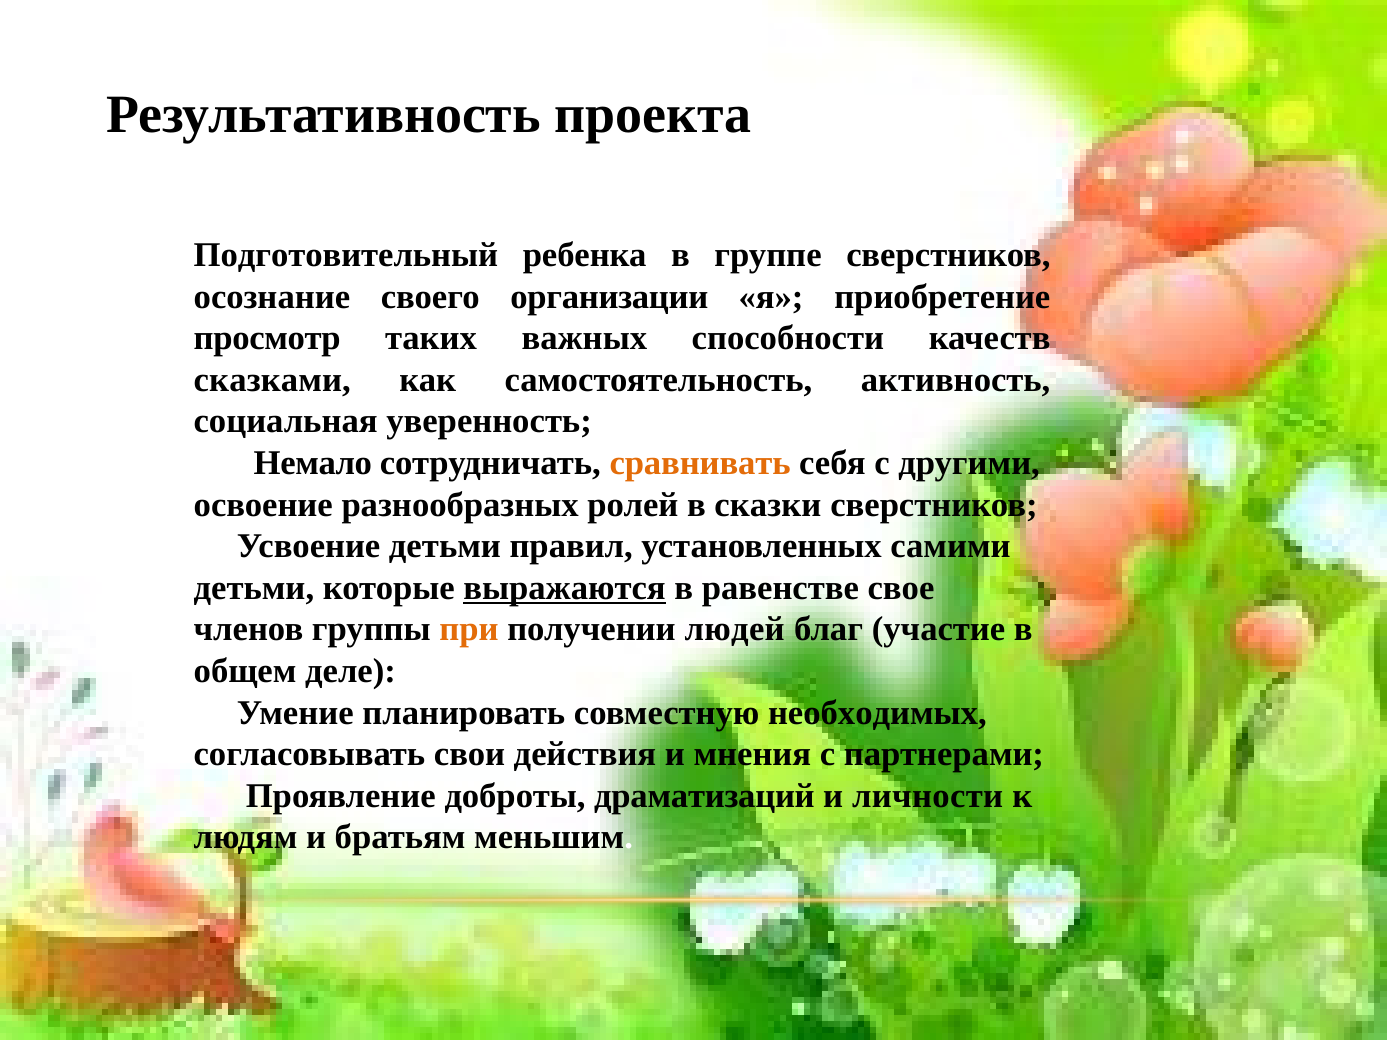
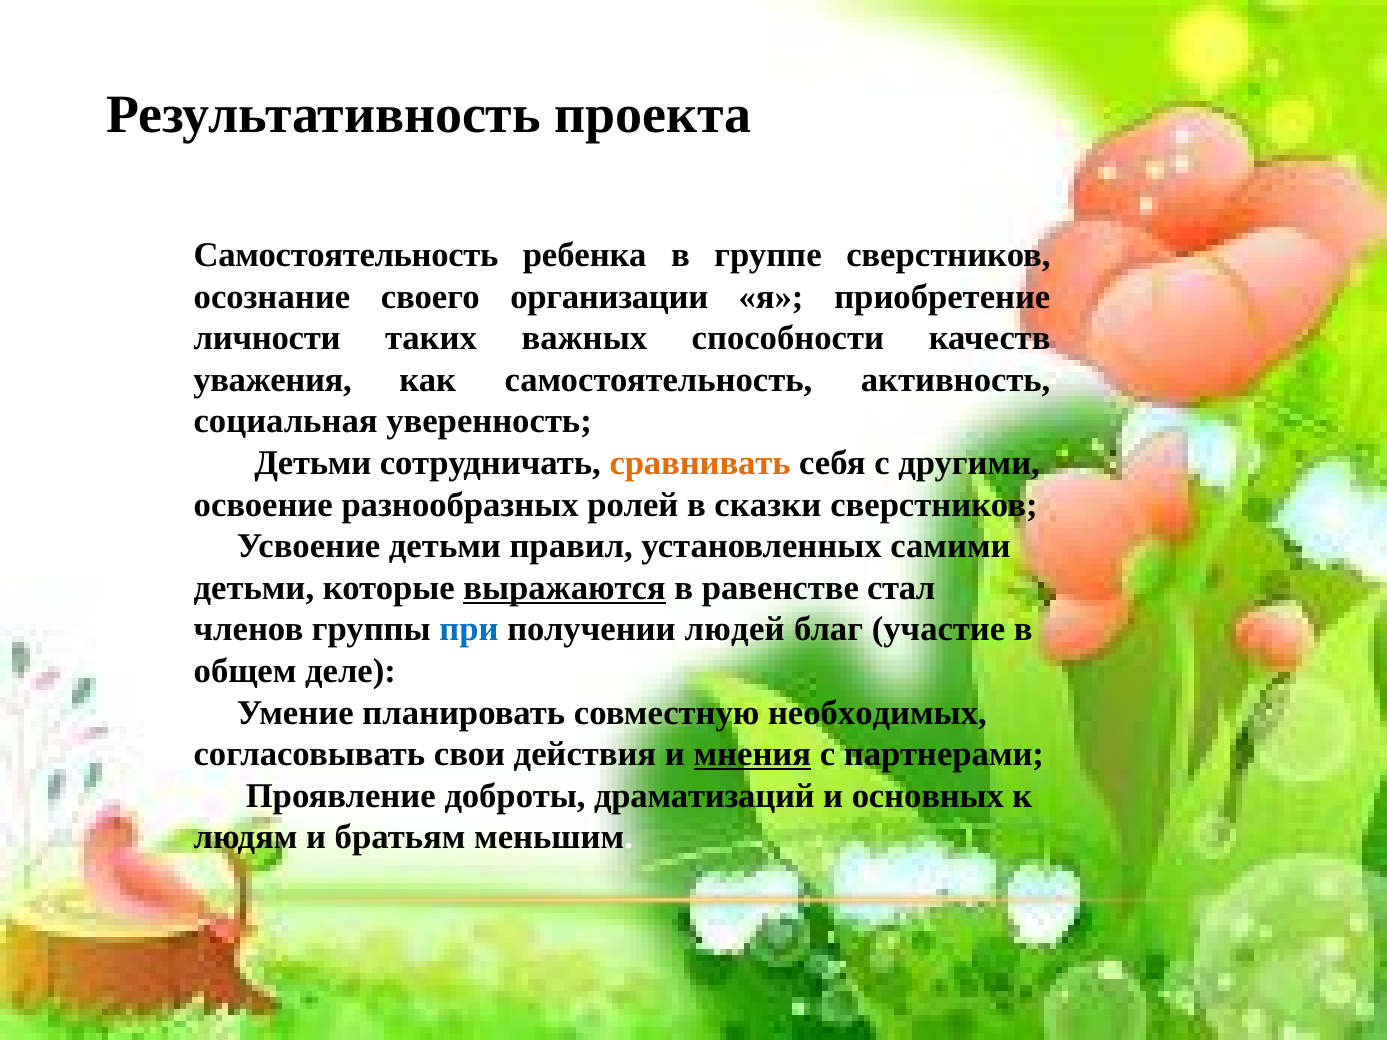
Подготовительный: Подготовительный -> Самостоятельность (346, 255)
просмотр: просмотр -> личности (267, 338)
сказками: сказками -> уважения (273, 380)
Немало: Немало -> Детьми (313, 463)
свое: свое -> стал (901, 588)
при colour: orange -> blue (469, 630)
мнения underline: none -> present (752, 755)
личности: личности -> основных (928, 796)
